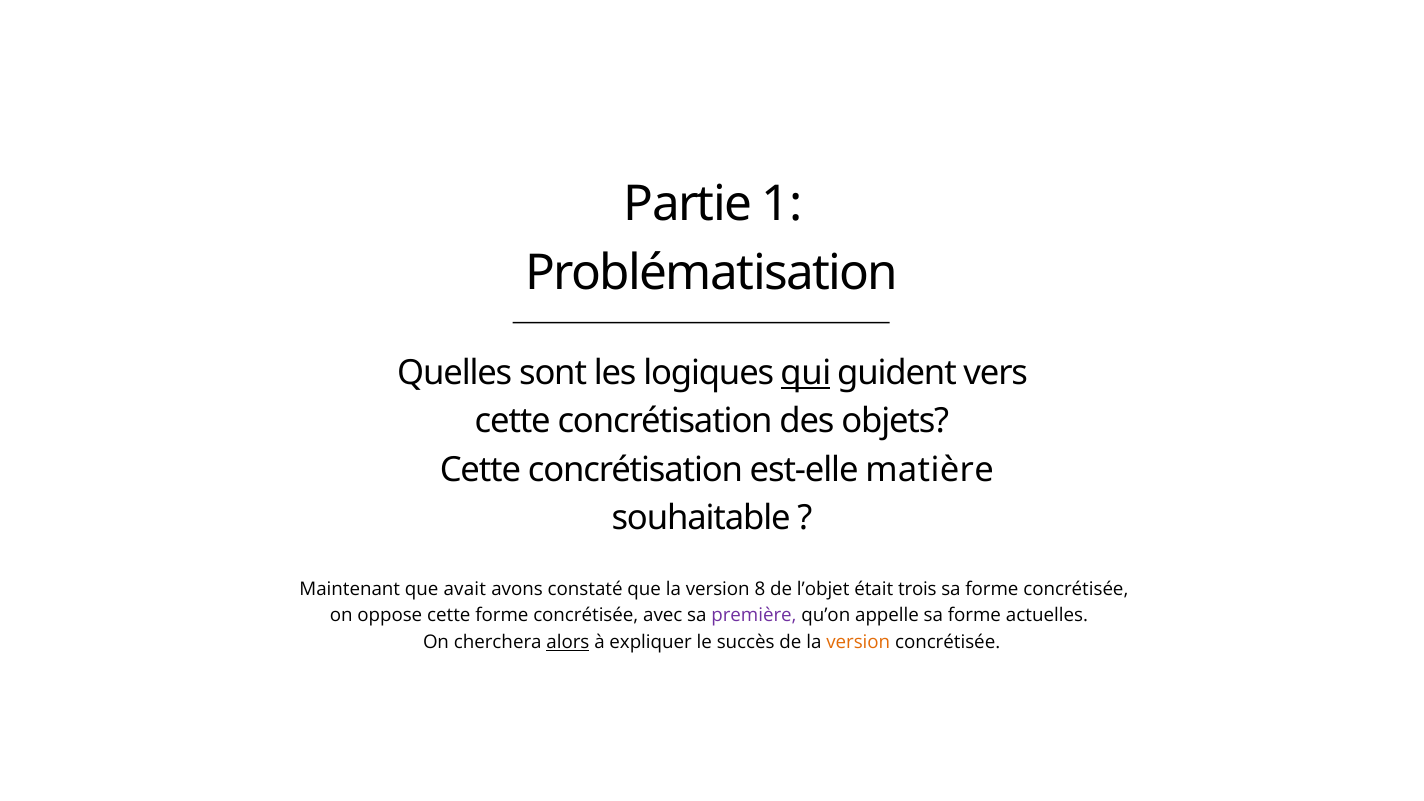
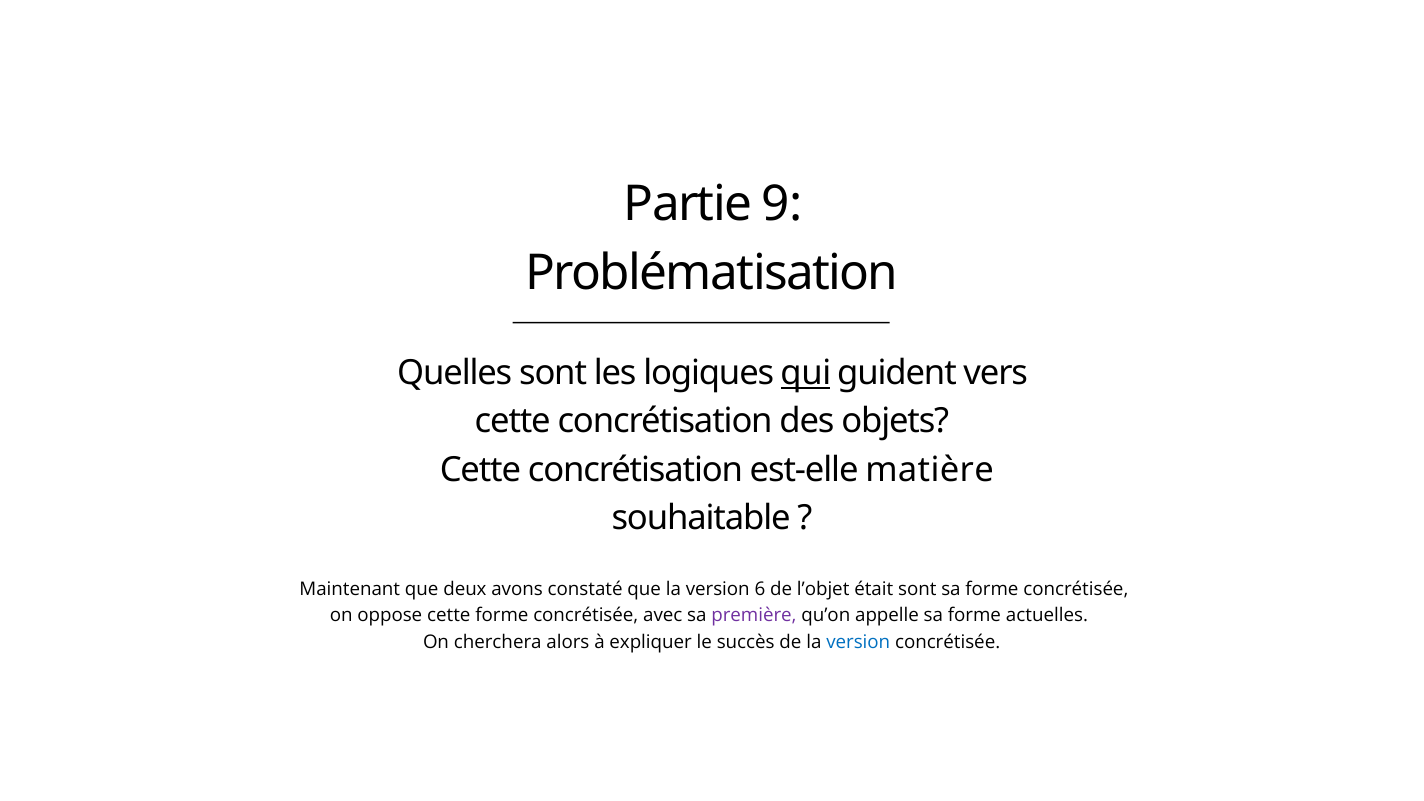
1: 1 -> 9 (782, 204)
avait: avait -> deux (465, 589)
8: 8 -> 6 (760, 589)
était trois: trois -> sont (917, 589)
alors underline: present -> none (568, 642)
version colour: orange -> blue (858, 642)
